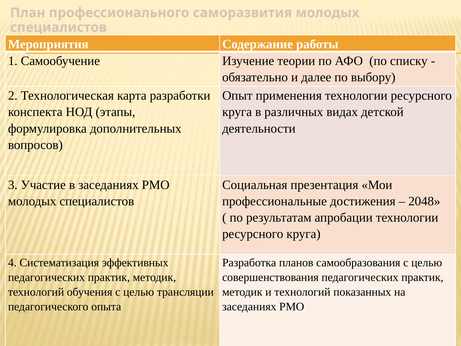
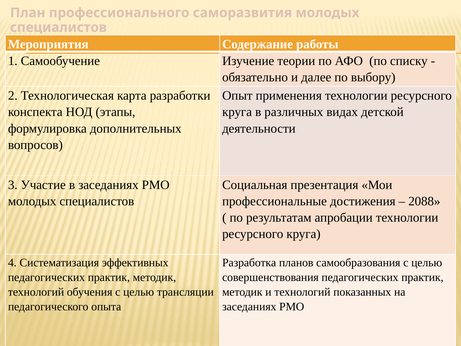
2048: 2048 -> 2088 (424, 201)
